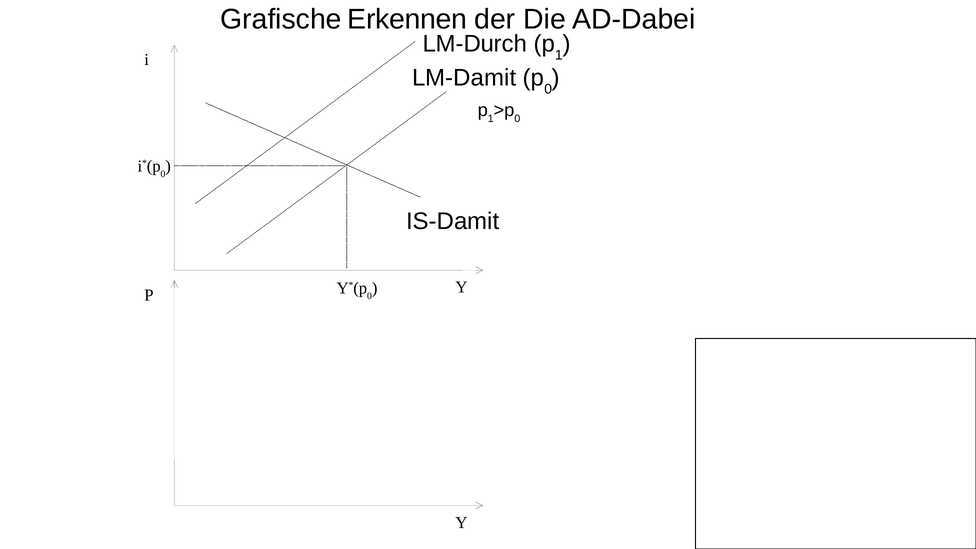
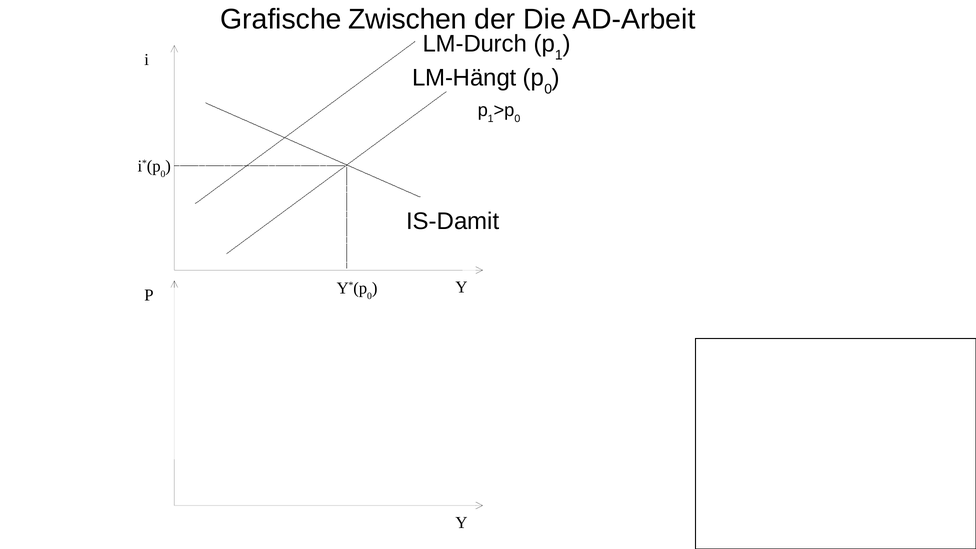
Erkennen: Erkennen -> Zwischen (407, 19)
AD-Dabei: AD-Dabei -> AD-Arbeit (634, 19)
LM-Damit: LM-Damit -> LM-Hängt (464, 78)
